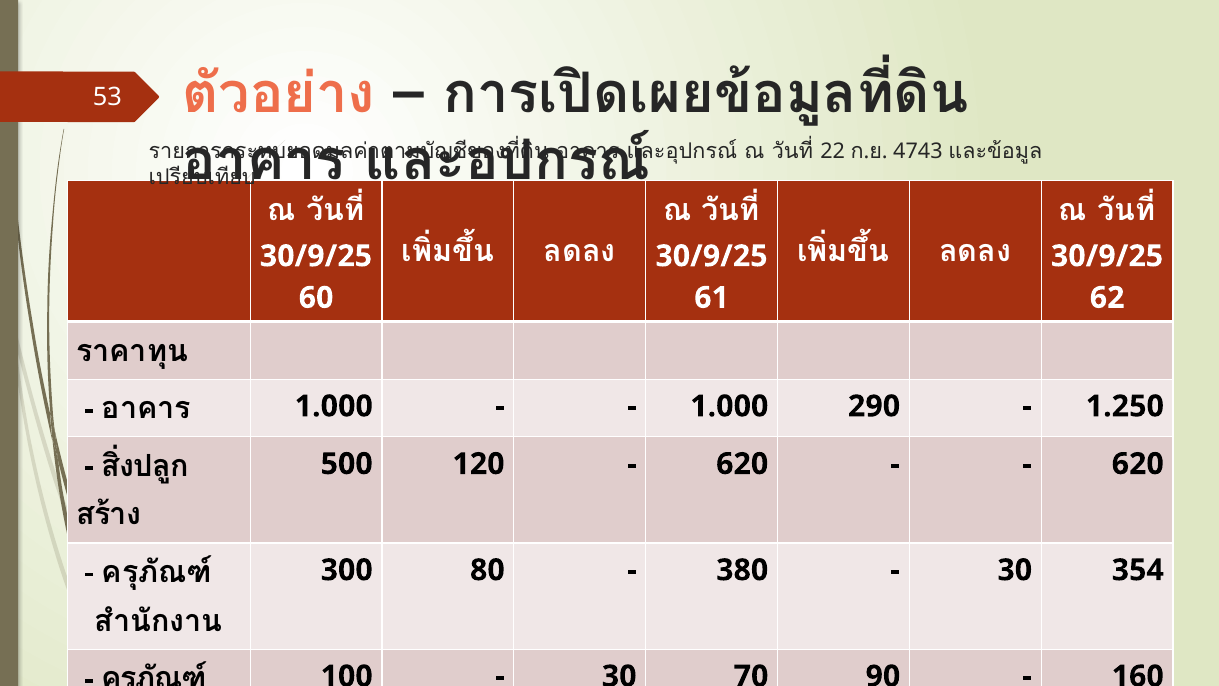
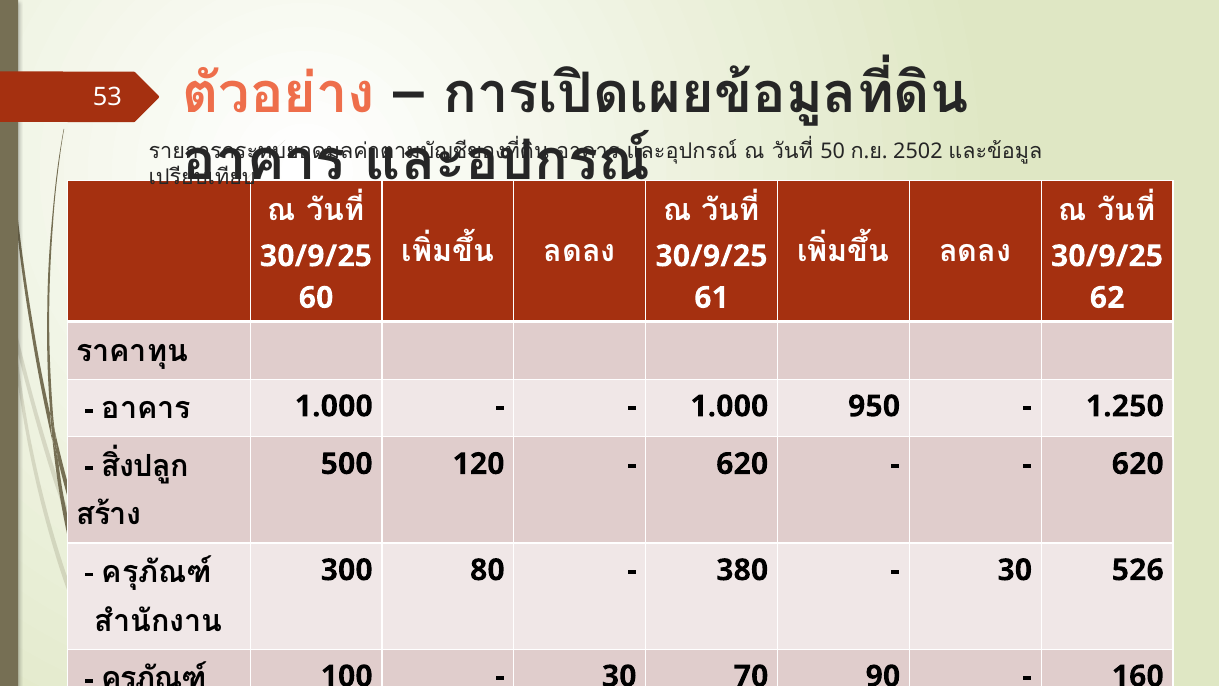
22: 22 -> 50 (833, 152)
4743: 4743 -> 2502 (918, 152)
290: 290 -> 950 (874, 406)
354: 354 -> 526 (1138, 570)
